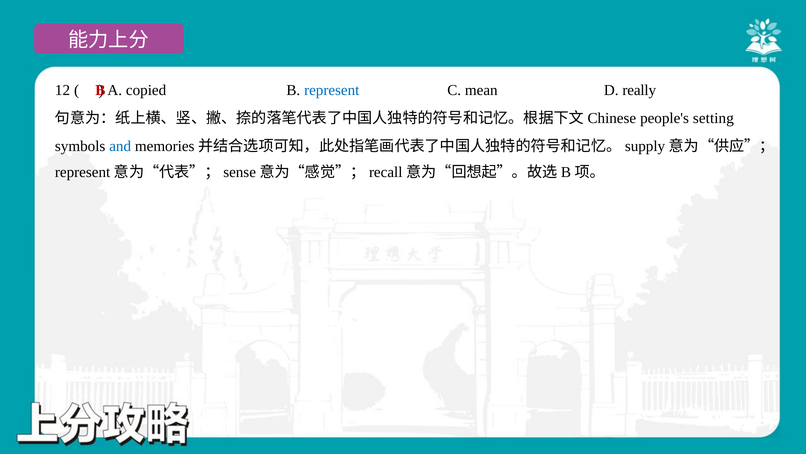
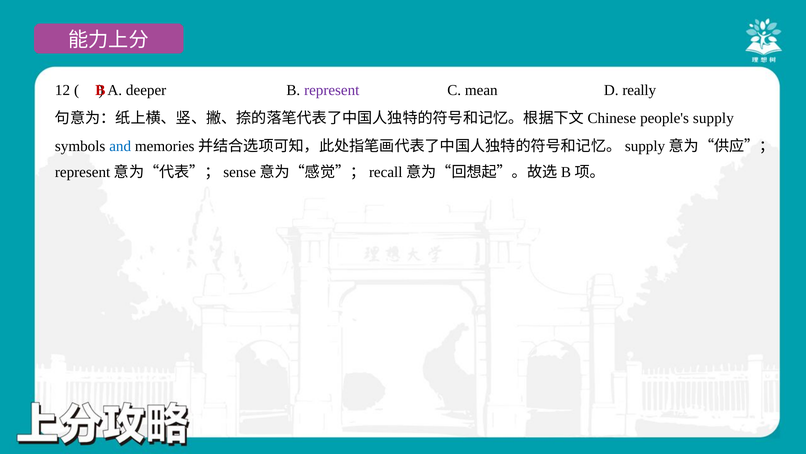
copied: copied -> deeper (146, 90)
represent colour: blue -> purple (332, 90)
setting: setting -> supply (713, 118)
